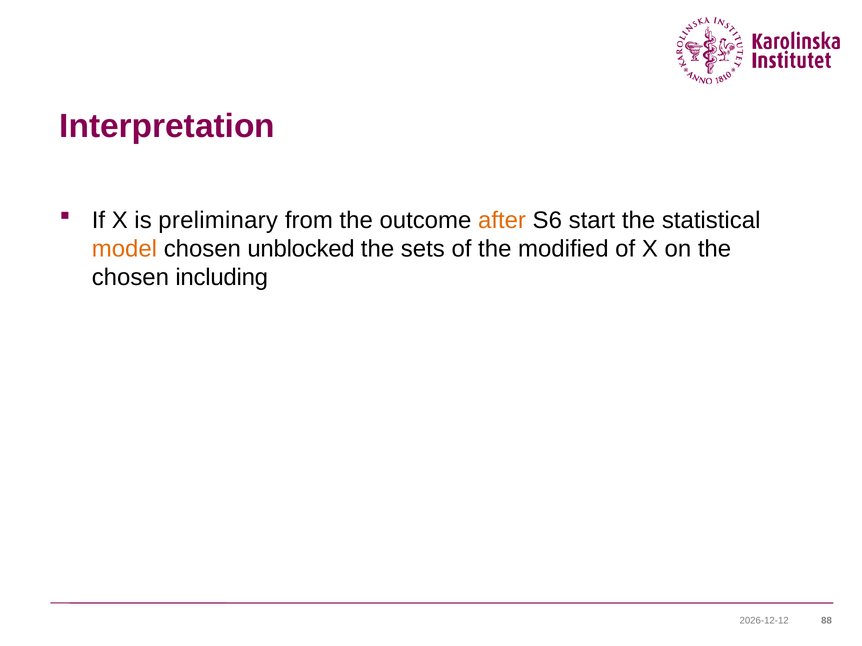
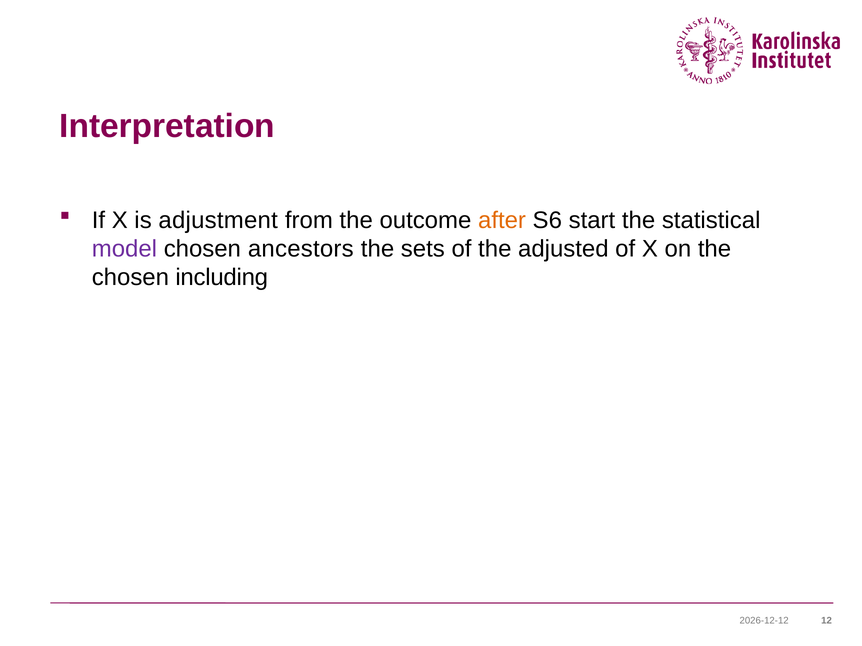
preliminary: preliminary -> adjustment (218, 220)
model colour: orange -> purple (124, 249)
unblocked: unblocked -> ancestors (301, 249)
modified: modified -> adjusted (563, 249)
88: 88 -> 12 (827, 621)
